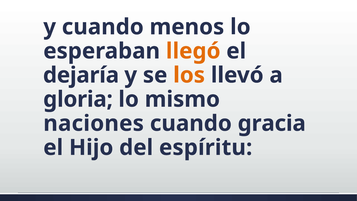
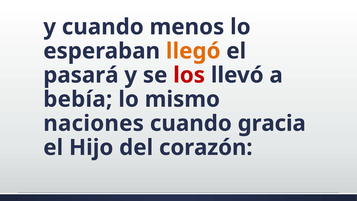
dejaría: dejaría -> pasará (81, 75)
los colour: orange -> red (189, 75)
gloria: gloria -> bebía (78, 99)
espíritu: espíritu -> corazón (206, 147)
